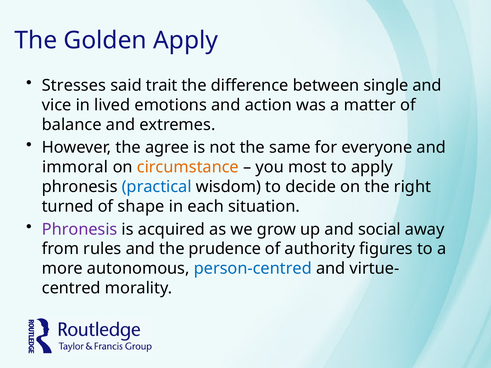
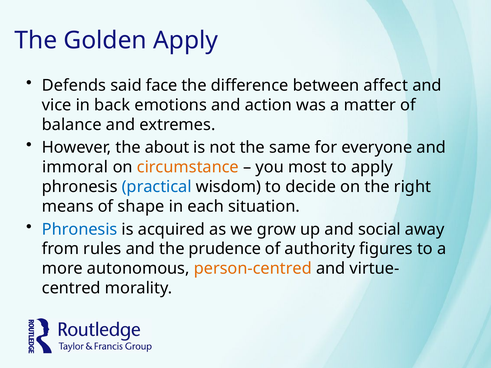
Stresses: Stresses -> Defends (74, 85)
trait: trait -> face (162, 85)
single: single -> affect (386, 85)
lived: lived -> back (112, 105)
agree: agree -> about (167, 148)
turned: turned -> means (68, 207)
Phronesis colour: purple -> blue (80, 229)
person-centred colour: blue -> orange (253, 269)
